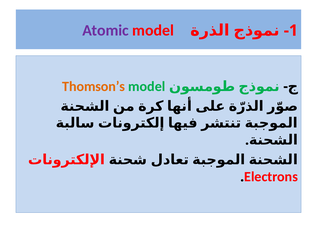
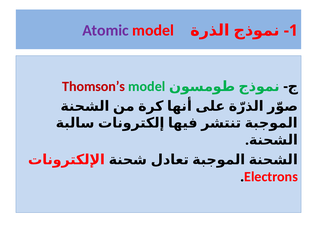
Thomson’s colour: orange -> red (94, 86)
